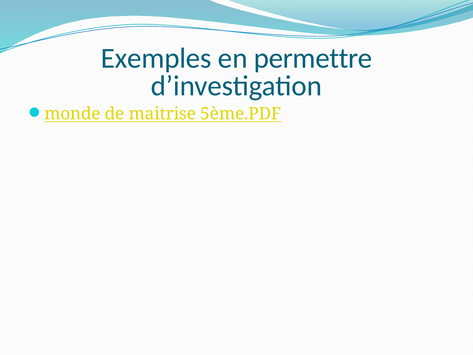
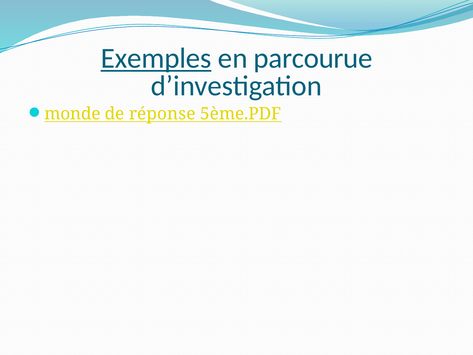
Exemples underline: none -> present (156, 58)
permettre: permettre -> parcourue (313, 58)
maitrise: maitrise -> réponse (162, 114)
